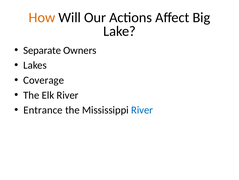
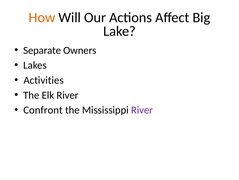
Coverage: Coverage -> Activities (44, 80)
Entrance: Entrance -> Confront (43, 110)
River colour: blue -> purple (142, 110)
